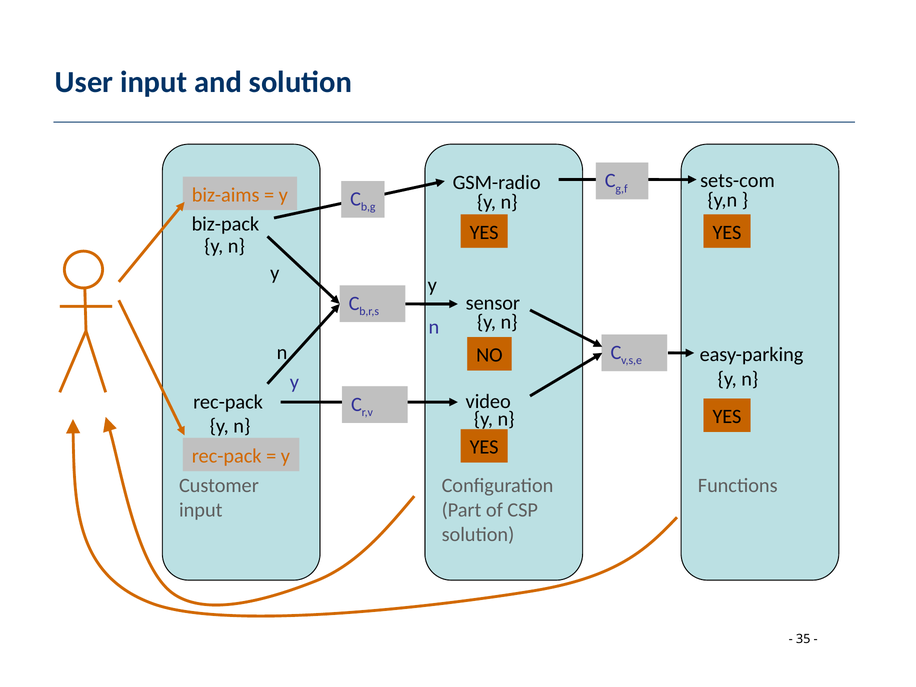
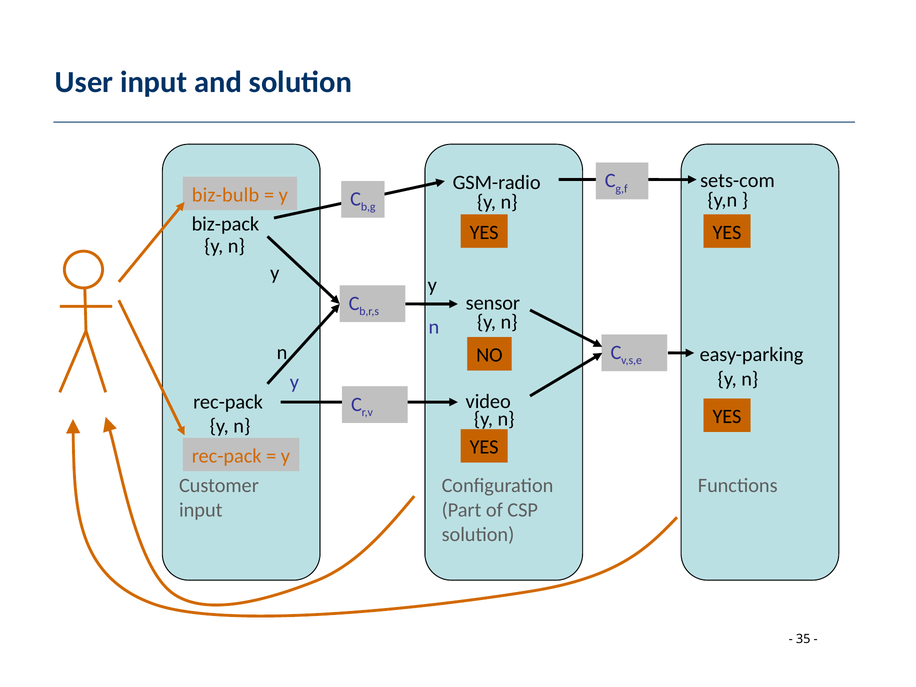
biz-aims: biz-aims -> biz-bulb (226, 195)
